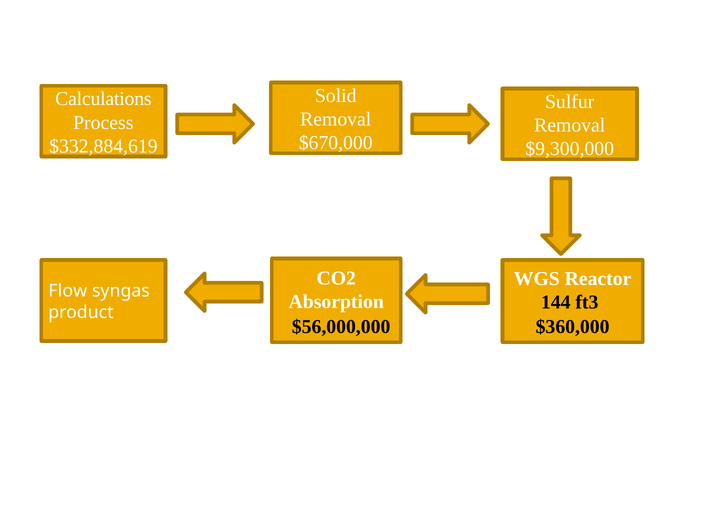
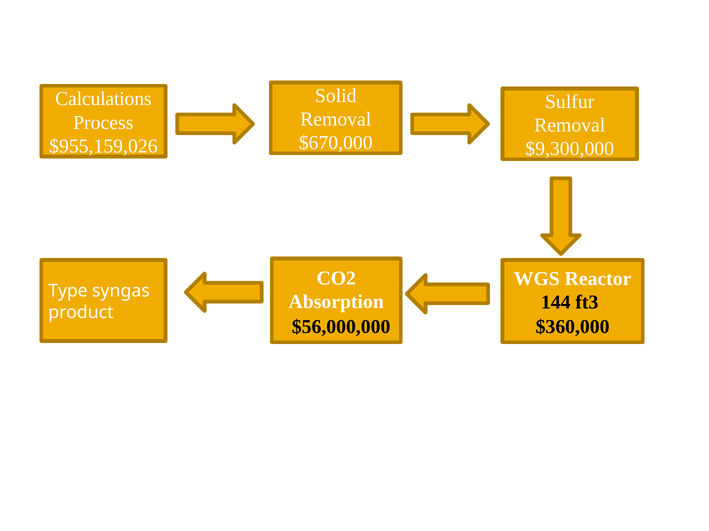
$332,884,619: $332,884,619 -> $955,159,026 (103, 146)
Flow: Flow -> Type (68, 291)
